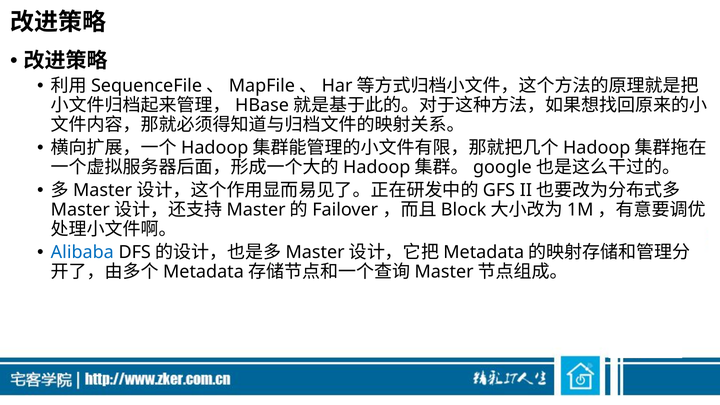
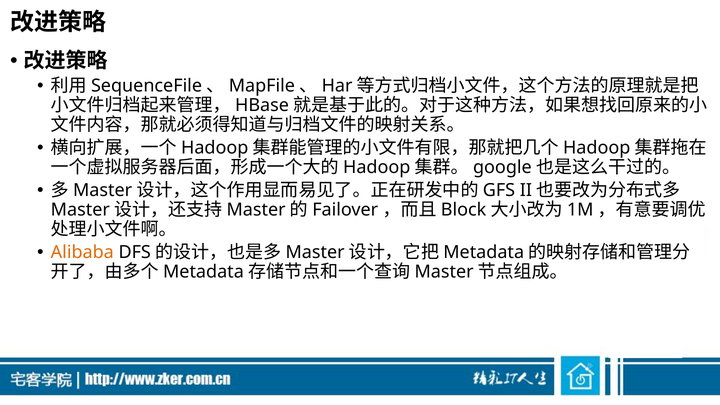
Alibaba colour: blue -> orange (82, 253)
